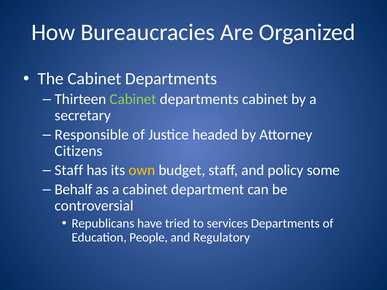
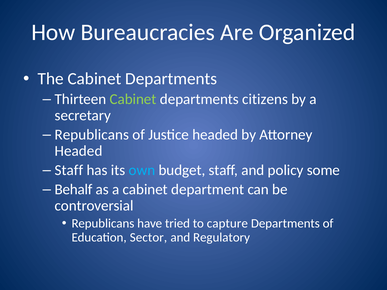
departments cabinet: cabinet -> citizens (265, 99)
Responsible: Responsible -> Republicans (92, 135)
Citizens: Citizens -> Headed (79, 151)
own colour: yellow -> light blue (142, 170)
services: services -> capture (227, 224)
People: People -> Sector (148, 238)
